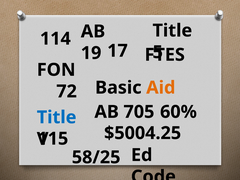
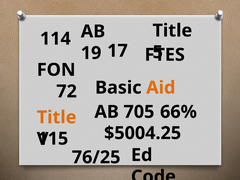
60%: 60% -> 66% (178, 112)
Title colour: blue -> orange (57, 117)
58/25: 58/25 -> 76/25 (96, 157)
